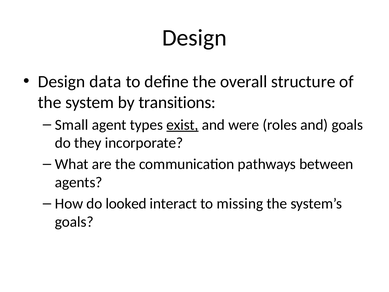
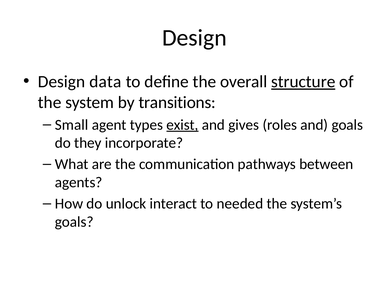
structure underline: none -> present (303, 82)
were: were -> gives (244, 125)
looked: looked -> unlock (126, 203)
missing: missing -> needed (240, 203)
